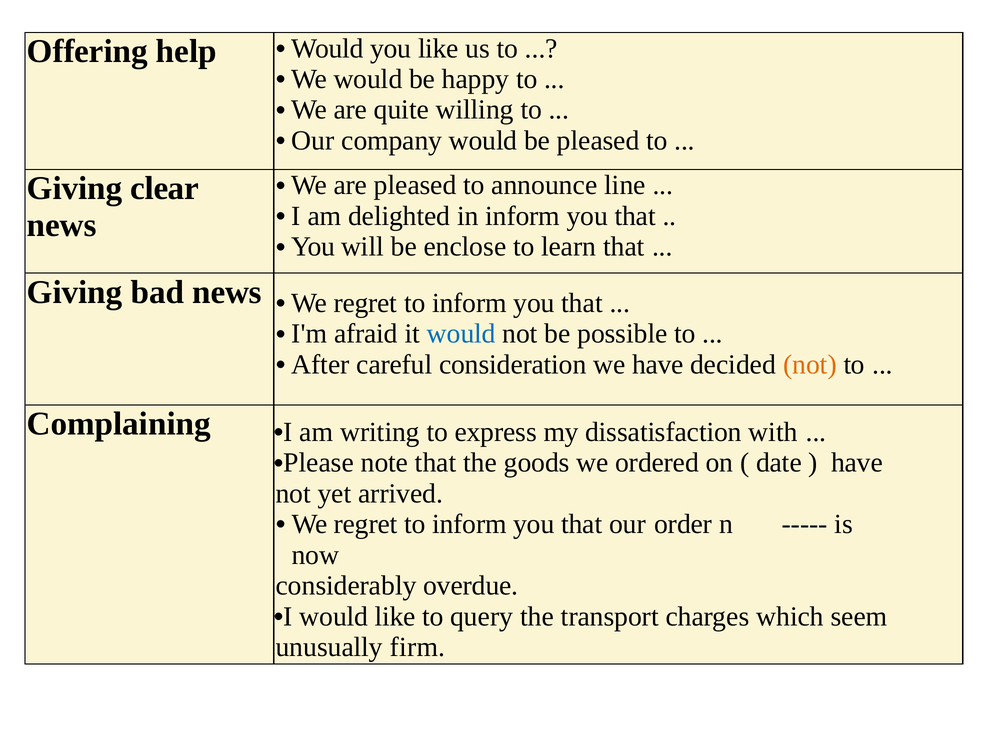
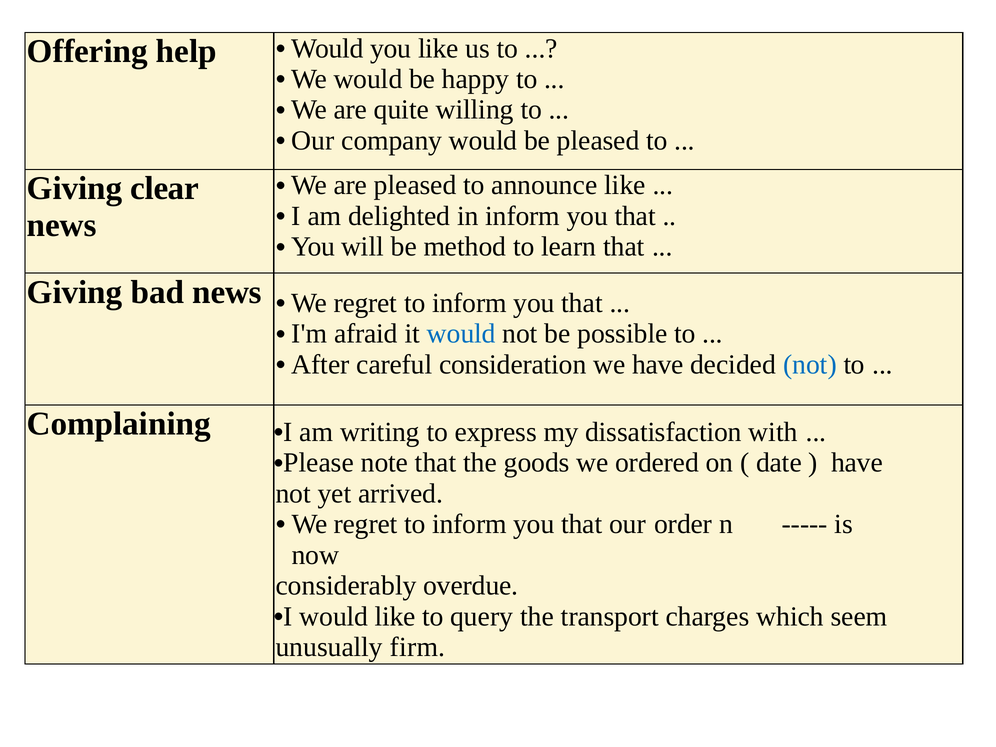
announce line: line -> like (625, 185)
enclose: enclose -> method (465, 247)
not colour: orange -> blue (810, 364)
